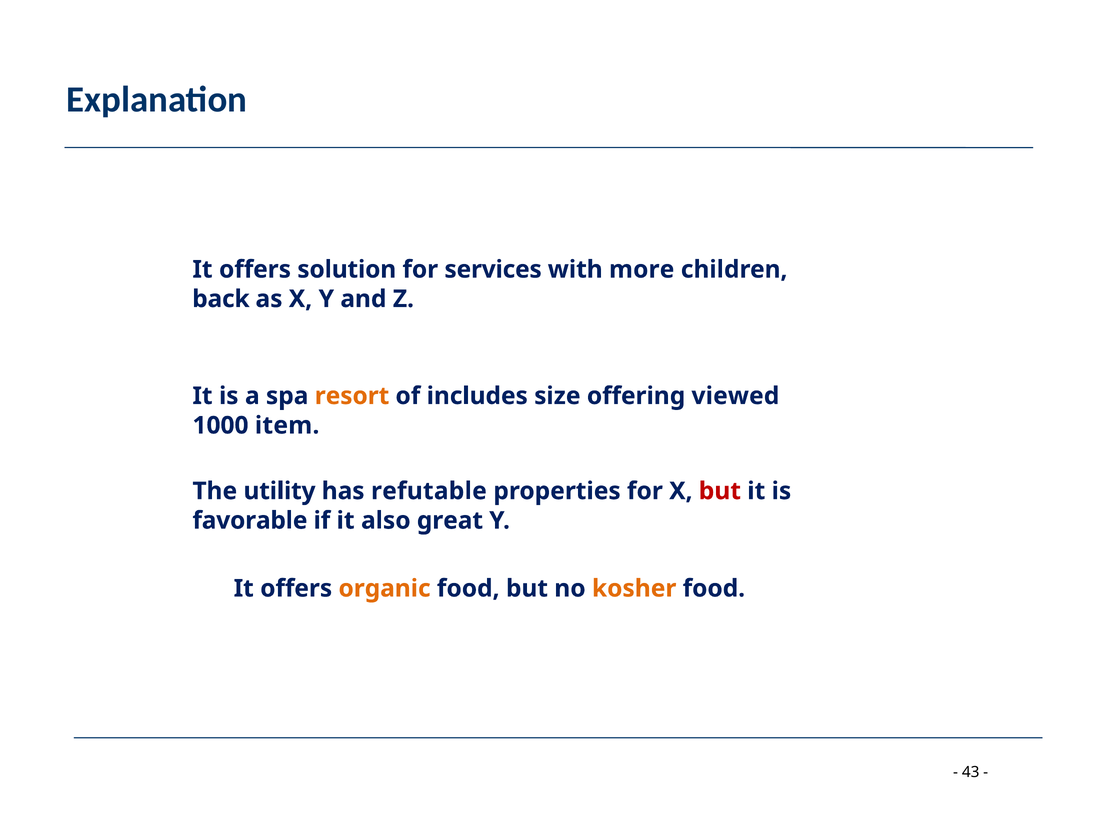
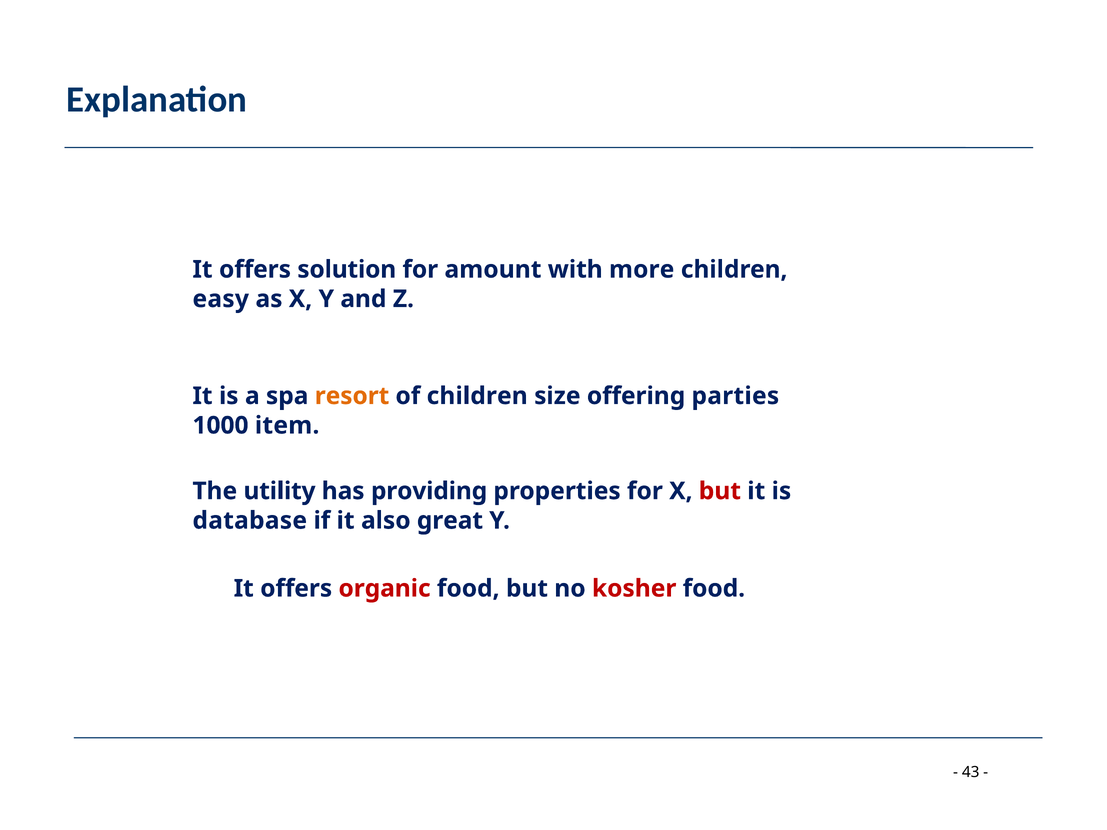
services: services -> amount (493, 270)
back: back -> easy (221, 299)
of includes: includes -> children (477, 396)
viewed: viewed -> parties (735, 396)
refutable: refutable -> providing (429, 491)
favorable: favorable -> database (250, 521)
organic colour: orange -> red (385, 589)
kosher colour: orange -> red (634, 589)
